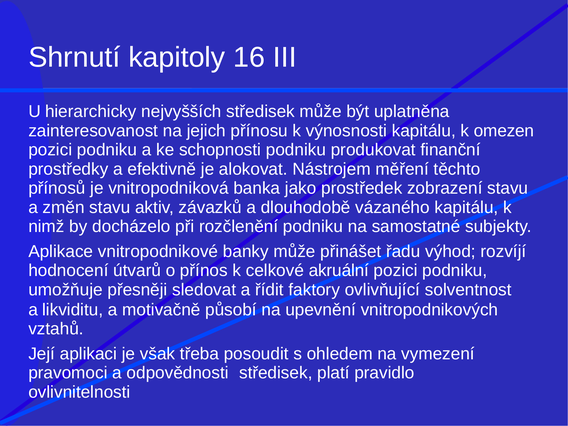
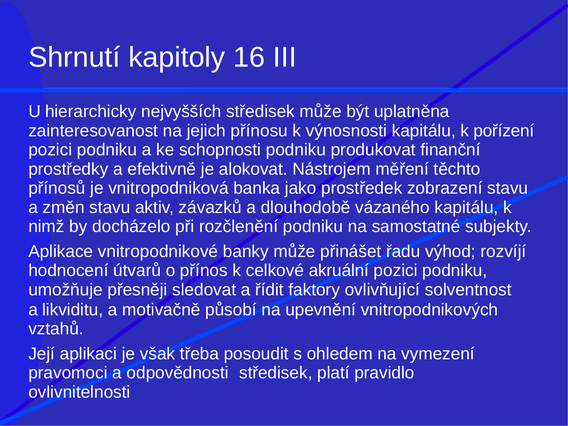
omezen: omezen -> pořízení (504, 131)
